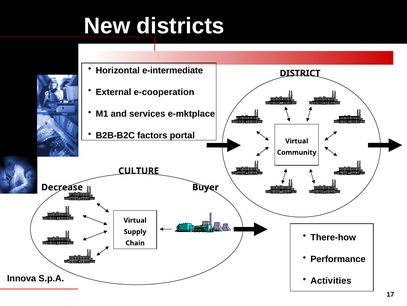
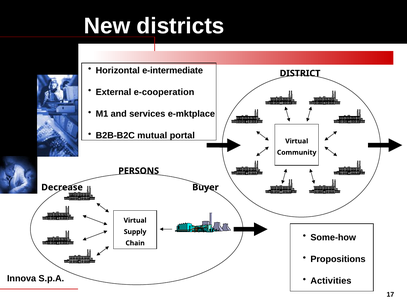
factors: factors -> mutual (152, 135)
CULTURE: CULTURE -> PERSONS (139, 171)
There-how: There-how -> Some-how (333, 237)
Performance: Performance -> Propositions (338, 259)
